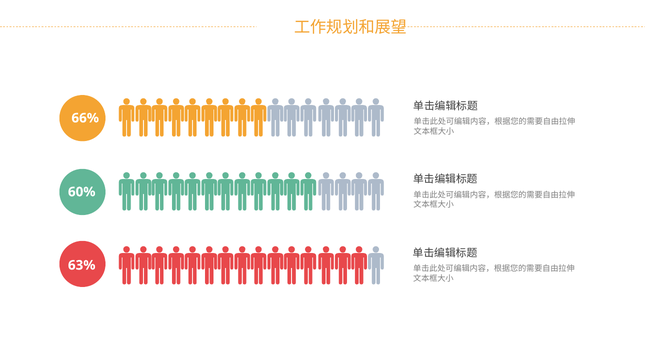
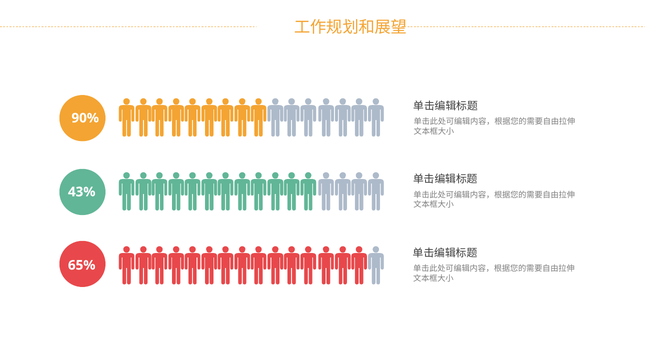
66%: 66% -> 90% (85, 118)
60%: 60% -> 43% (82, 192)
63%: 63% -> 65% (82, 265)
